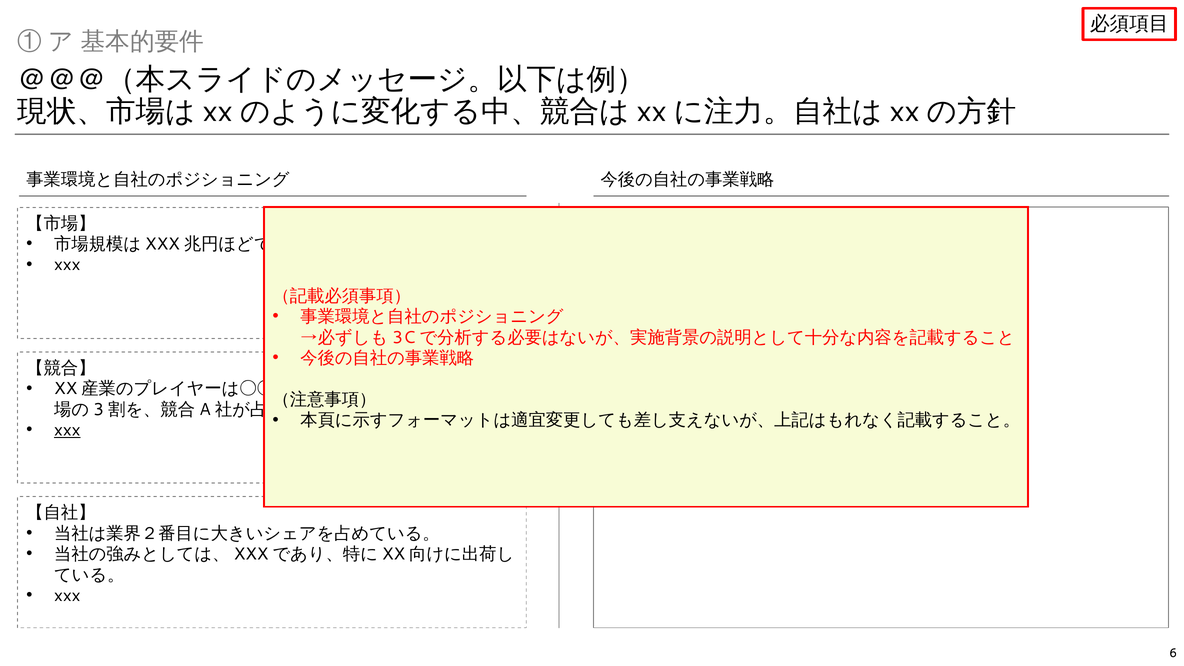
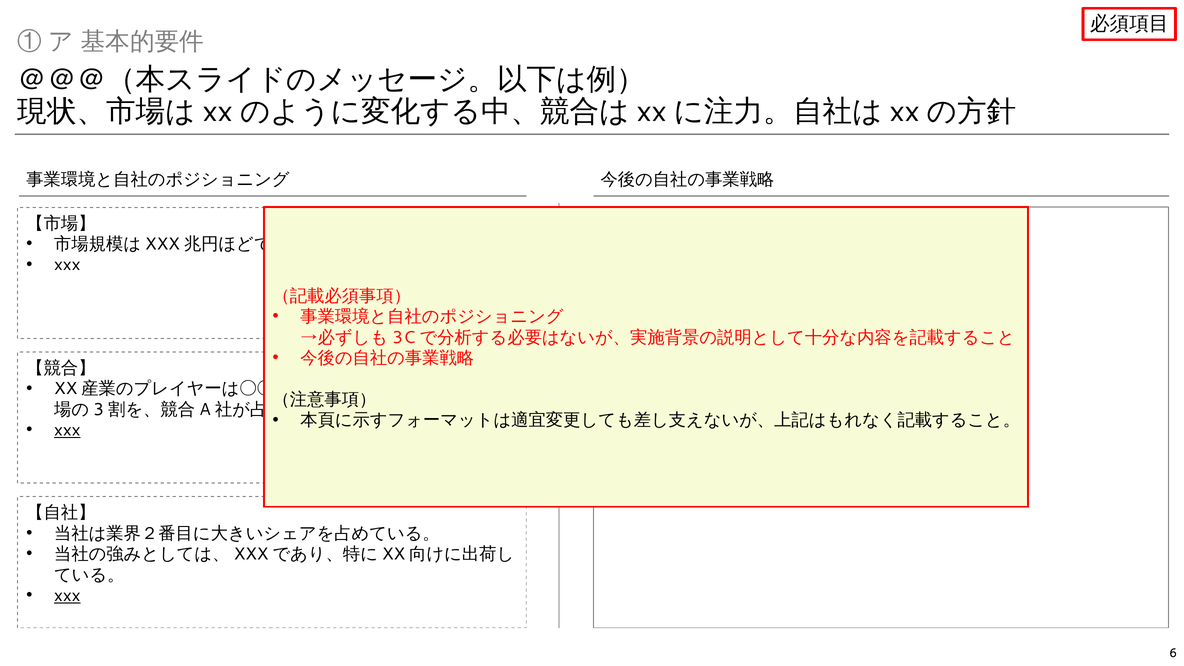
xxx underline: none -> present (67, 596)
